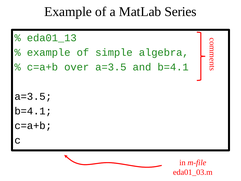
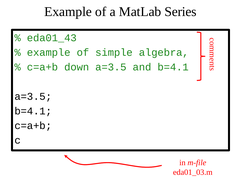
eda01_13: eda01_13 -> eda01_43 (52, 38)
over: over -> down (77, 67)
